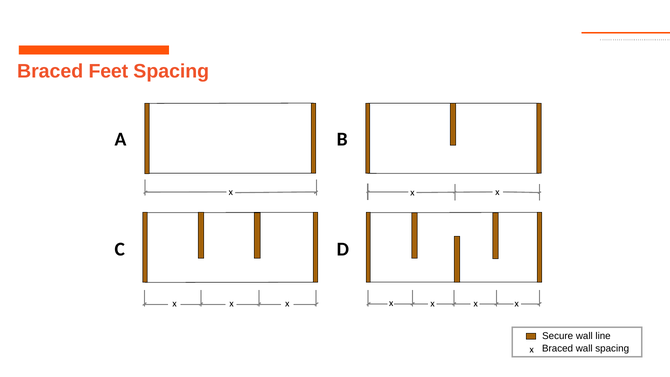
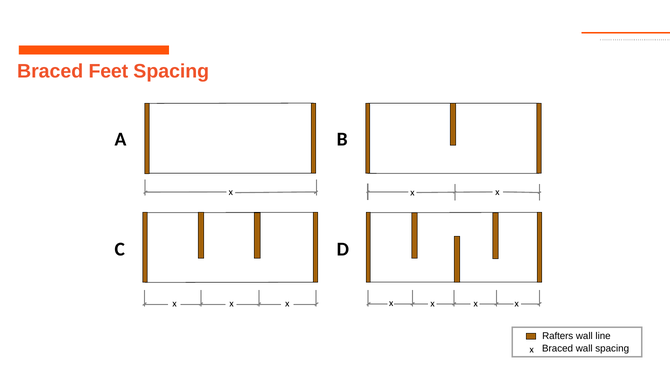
Secure: Secure -> Rafters (558, 336)
